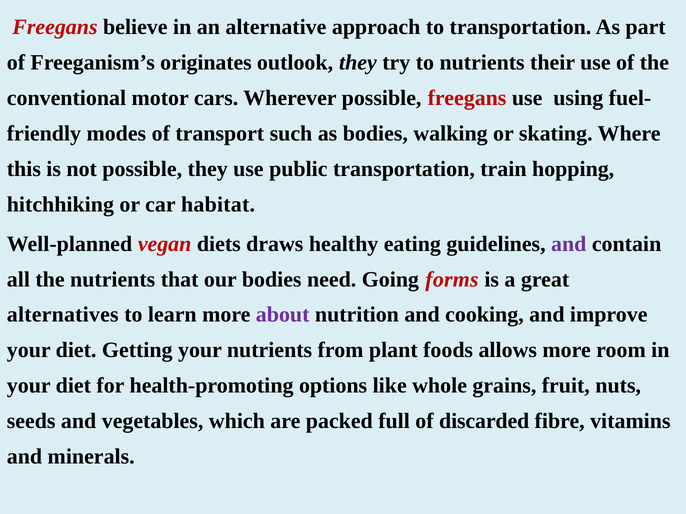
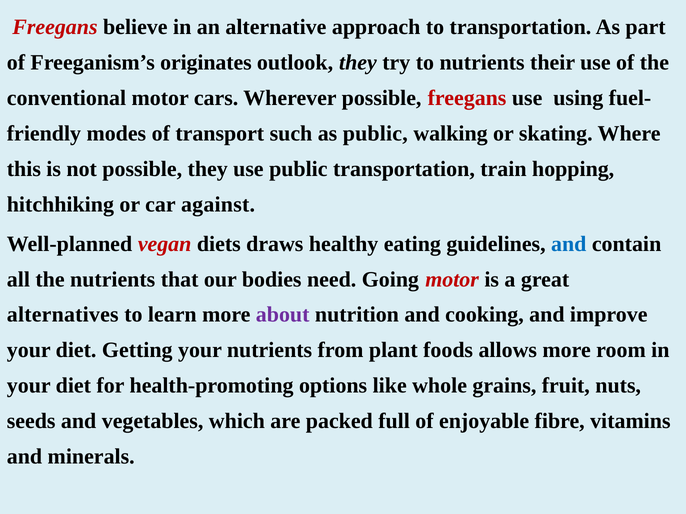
as bodies: bodies -> public (375, 134)
habitat: habitat -> against (218, 205)
and colour: purple -> blue (569, 244)
Going forms: forms -> motor (452, 280)
discarded: discarded -> enjoyable (484, 421)
